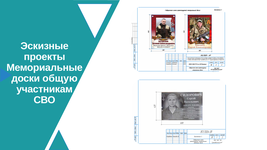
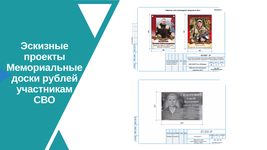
общую: общую -> рублей (60, 79)
